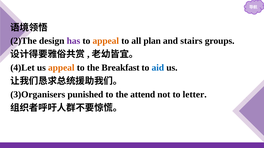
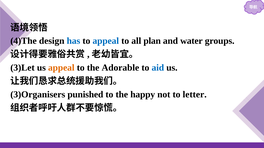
2)The: 2)The -> 4)The (24, 41)
has colour: purple -> blue (73, 41)
appeal colour: orange -> blue (106, 41)
stairs: stairs -> water (191, 41)
4)Let: 4)Let -> 3)Let (22, 68)
Breakfast: Breakfast -> Adorable (120, 68)
attend: attend -> happy (143, 95)
